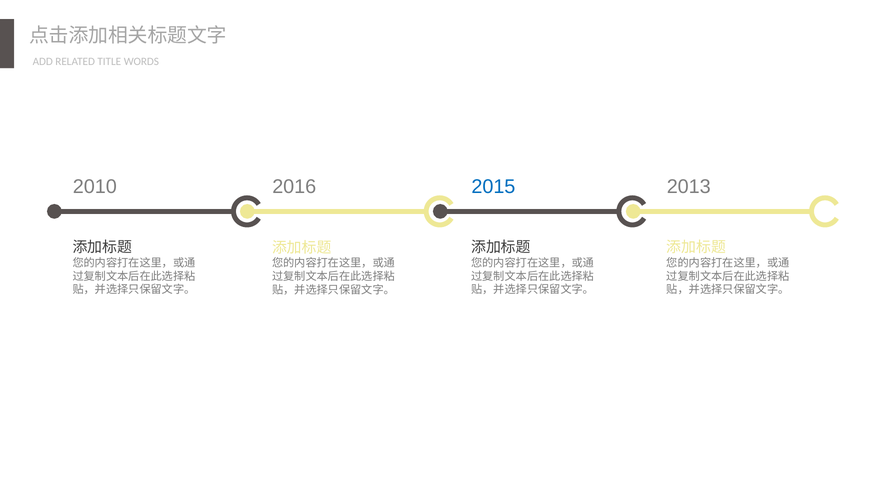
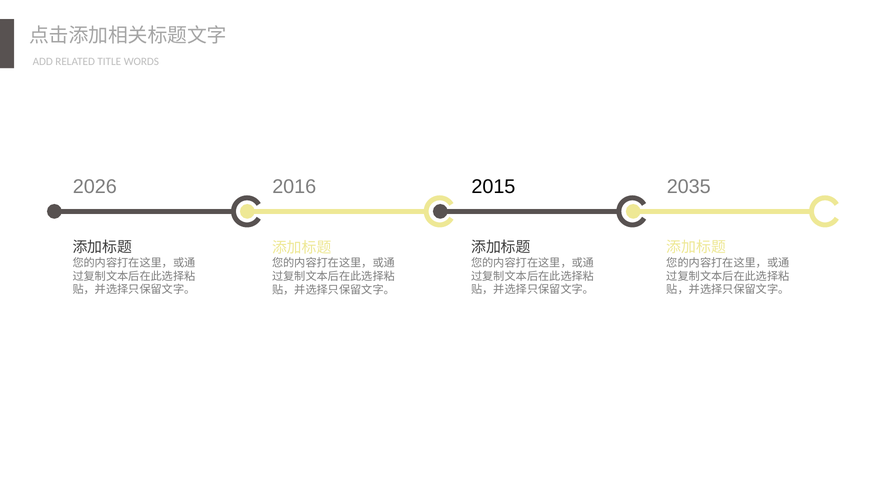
2010: 2010 -> 2026 (95, 187)
2015 colour: blue -> black (493, 187)
2013: 2013 -> 2035 (689, 187)
